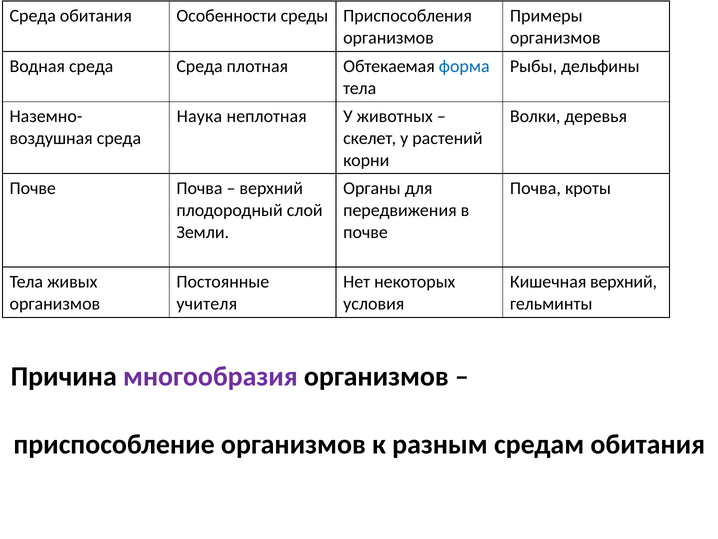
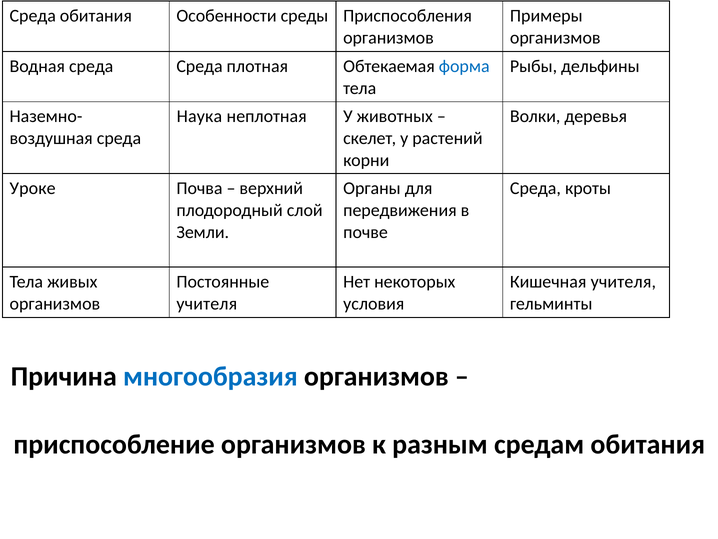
Почве: Почве -> Уроке (33, 188)
Почва: Почва -> Среда (535, 188)
Кишечная верхний: верхний -> учителя (623, 282)
многообразия colour: purple -> blue (210, 376)
